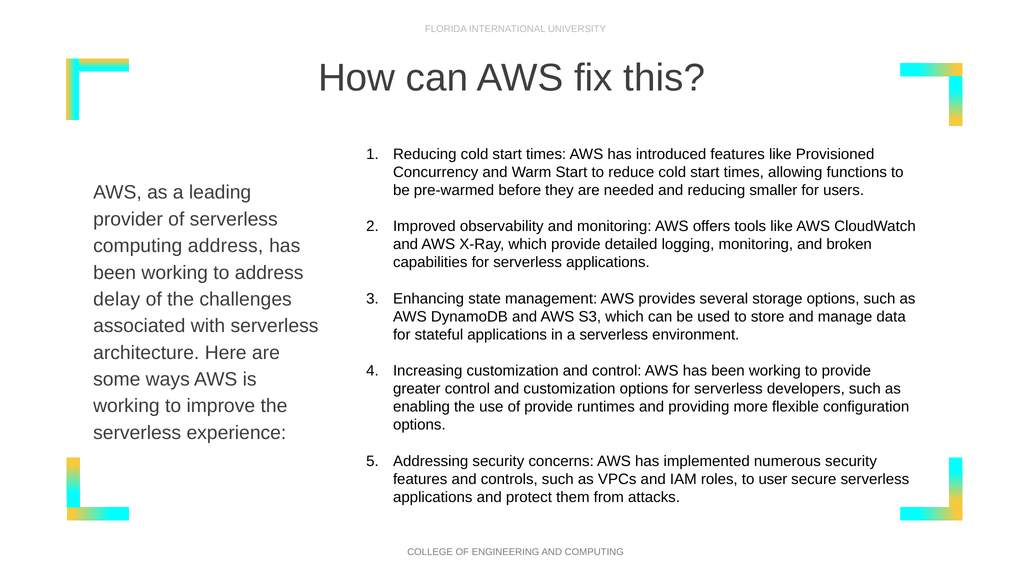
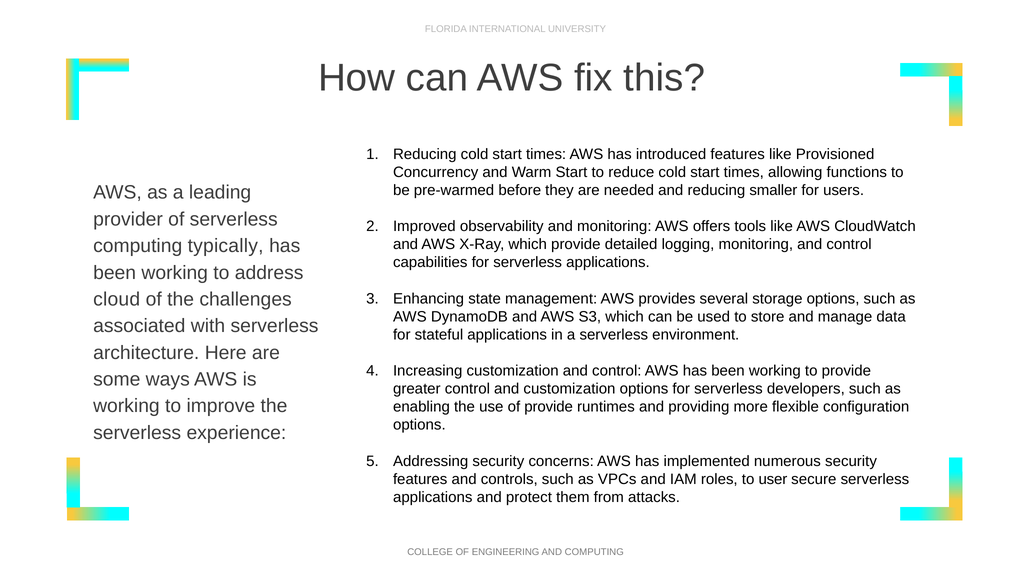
computing address: address -> typically (226, 246)
monitoring and broken: broken -> control (849, 244)
delay: delay -> cloud (117, 299)
